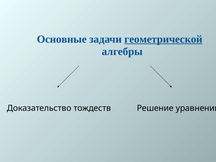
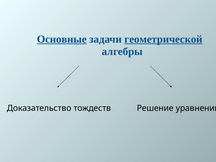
Основные underline: none -> present (62, 39)
